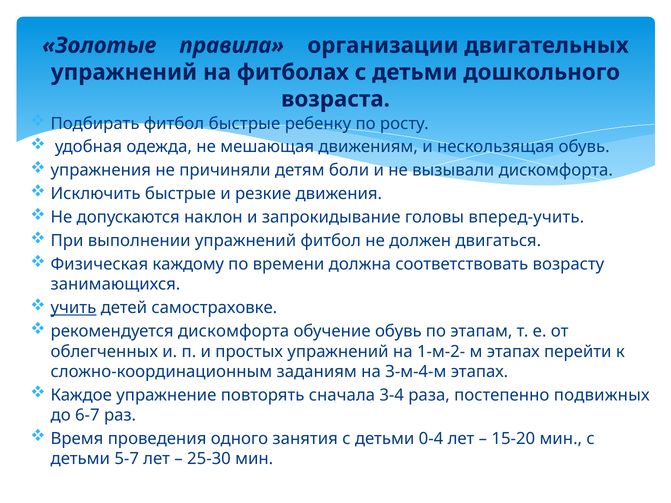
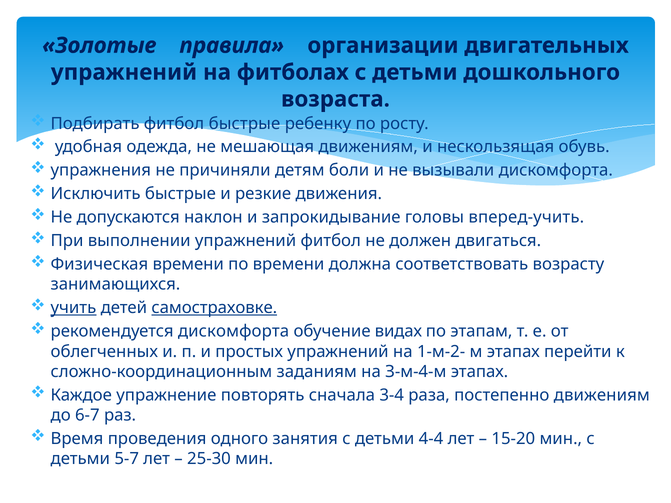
Физическая каждому: каждому -> времени (188, 264)
самостраховке underline: none -> present (214, 308)
обучение обувь: обувь -> видах (398, 332)
постепенно подвижных: подвижных -> движениям (602, 395)
0-4: 0-4 -> 4-4 (431, 439)
